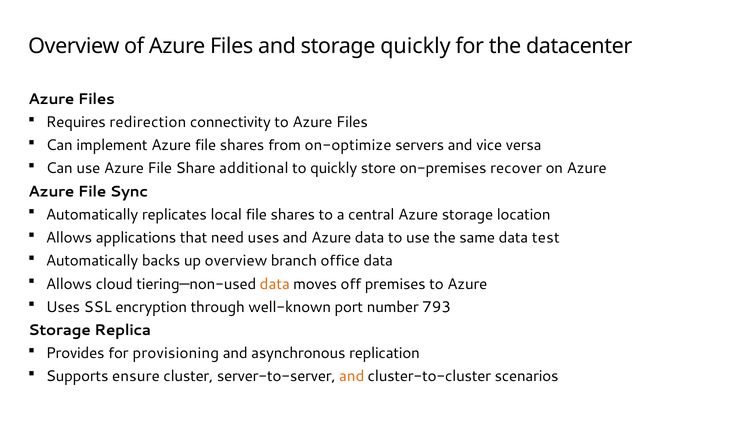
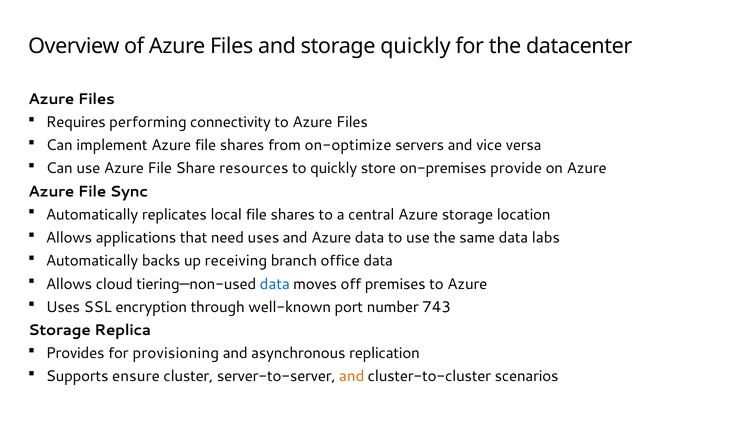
redirection: redirection -> performing (148, 122)
additional: additional -> resources (254, 168)
recover: recover -> provide (516, 168)
test: test -> labs (546, 238)
up overview: overview -> receiving (236, 261)
data colour: orange -> blue (275, 284)
793: 793 -> 743 (437, 307)
